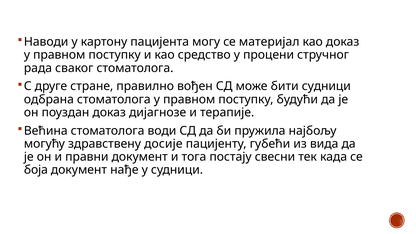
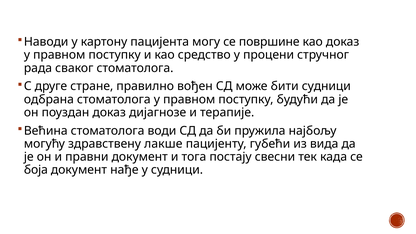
материјал: материјал -> површине (269, 42)
досије: досије -> лакше (163, 144)
